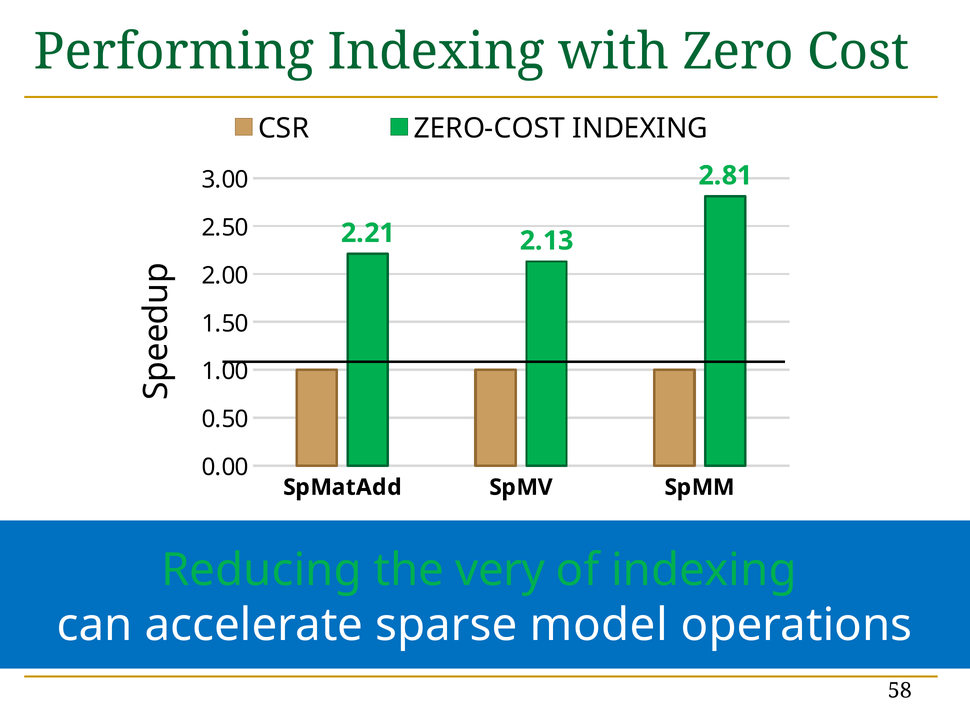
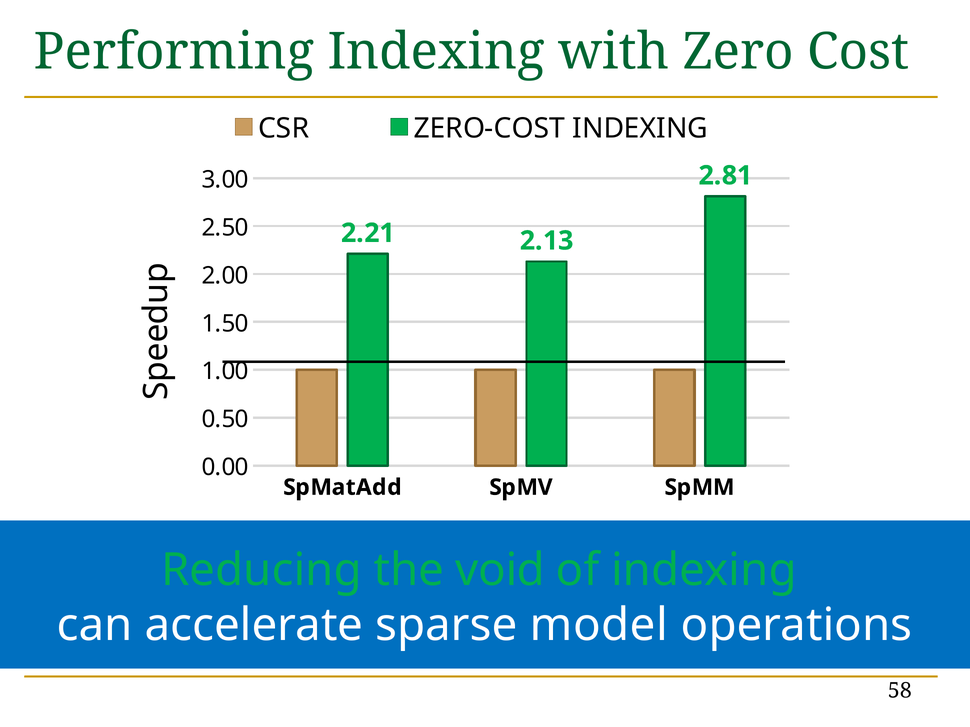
very: very -> void (500, 571)
